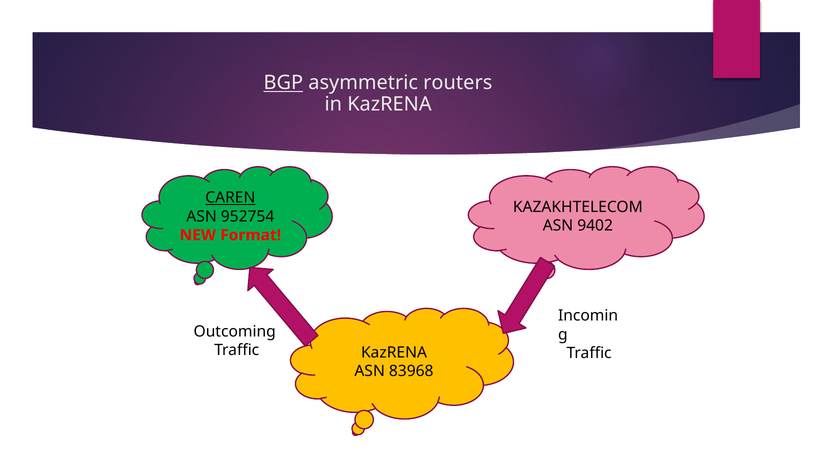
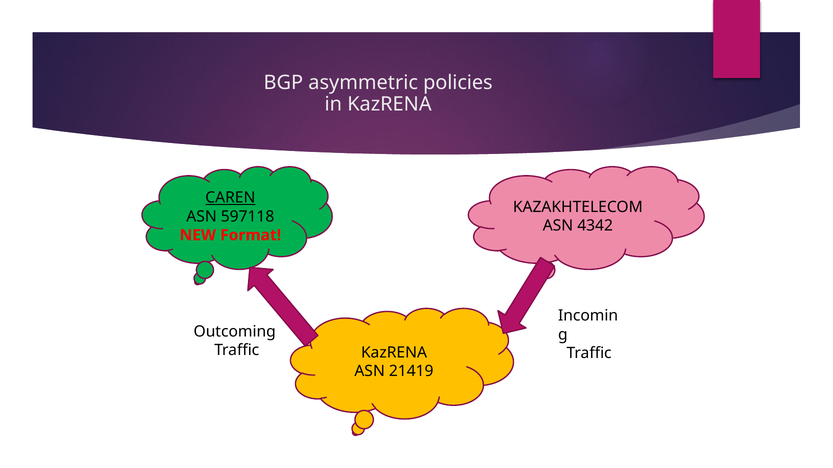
BGP underline: present -> none (283, 83)
routers: routers -> policies (458, 83)
952754: 952754 -> 597118 (248, 217)
9402: 9402 -> 4342 (595, 226)
83968: 83968 -> 21419 (411, 372)
